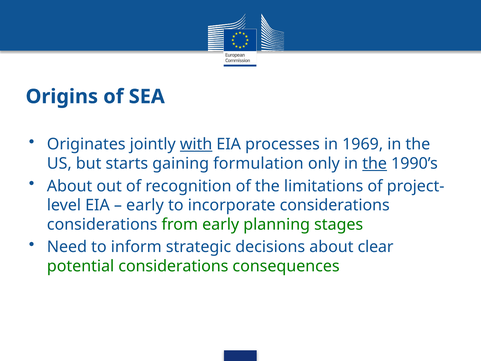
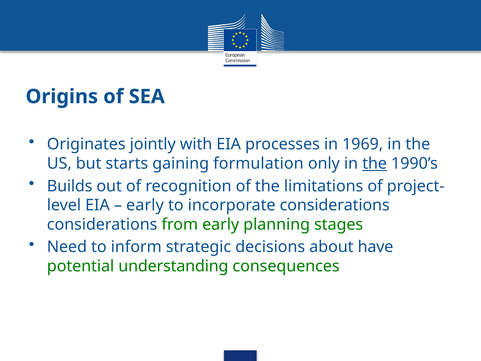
with underline: present -> none (196, 144)
About: About -> Builds (70, 186)
clear: clear -> have (376, 247)
potential considerations: considerations -> understanding (173, 266)
